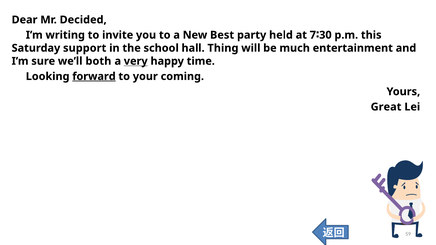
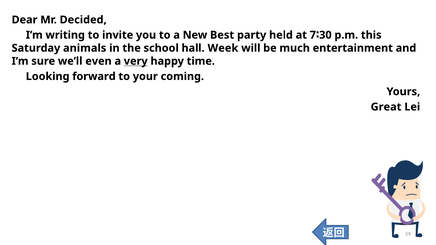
support: support -> animals (85, 48)
Thing: Thing -> Week (223, 48)
both: both -> even (98, 61)
forward underline: present -> none (94, 76)
